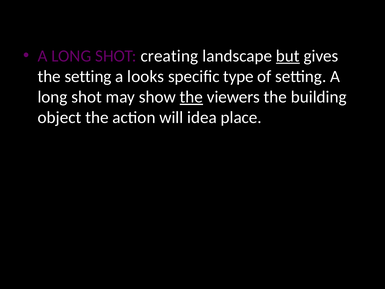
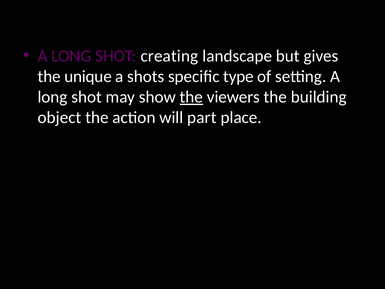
but underline: present -> none (288, 56)
the setting: setting -> unique (88, 76)
looks: looks -> shots (146, 76)
idea: idea -> part (202, 117)
